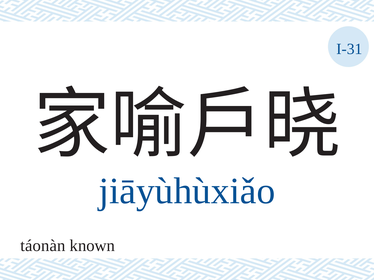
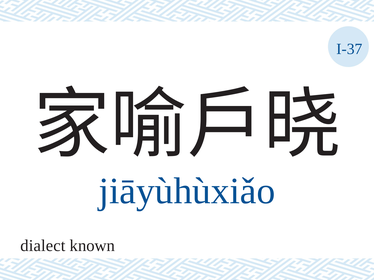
I-31: I-31 -> I-37 (349, 49)
táonàn: táonàn -> dialect (43, 246)
